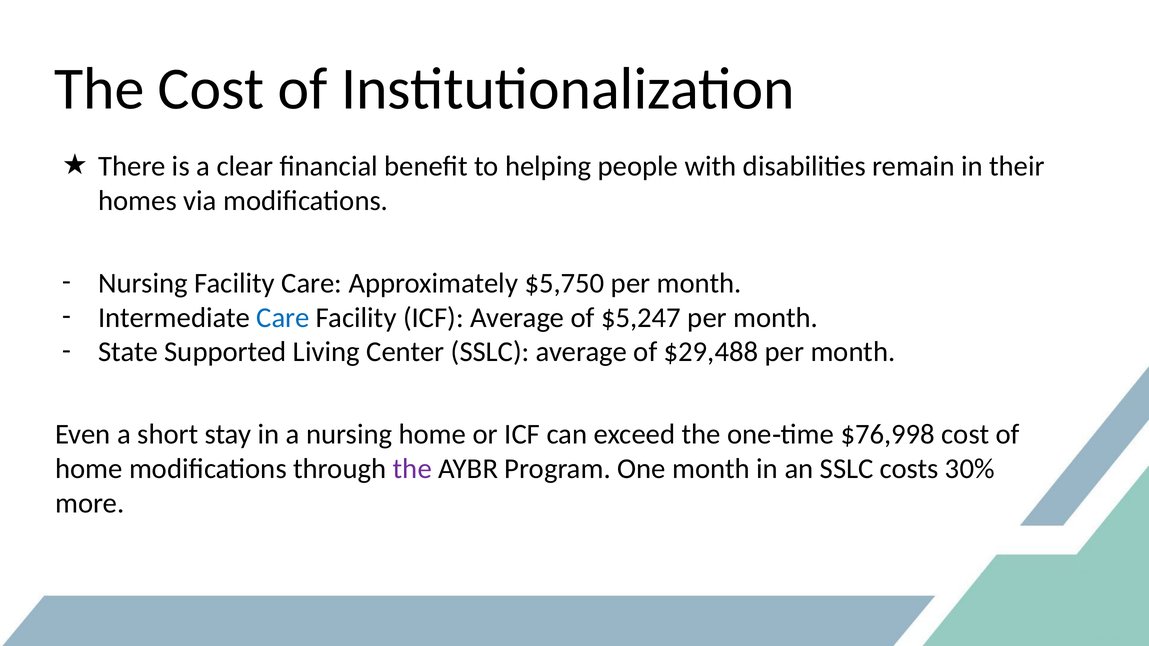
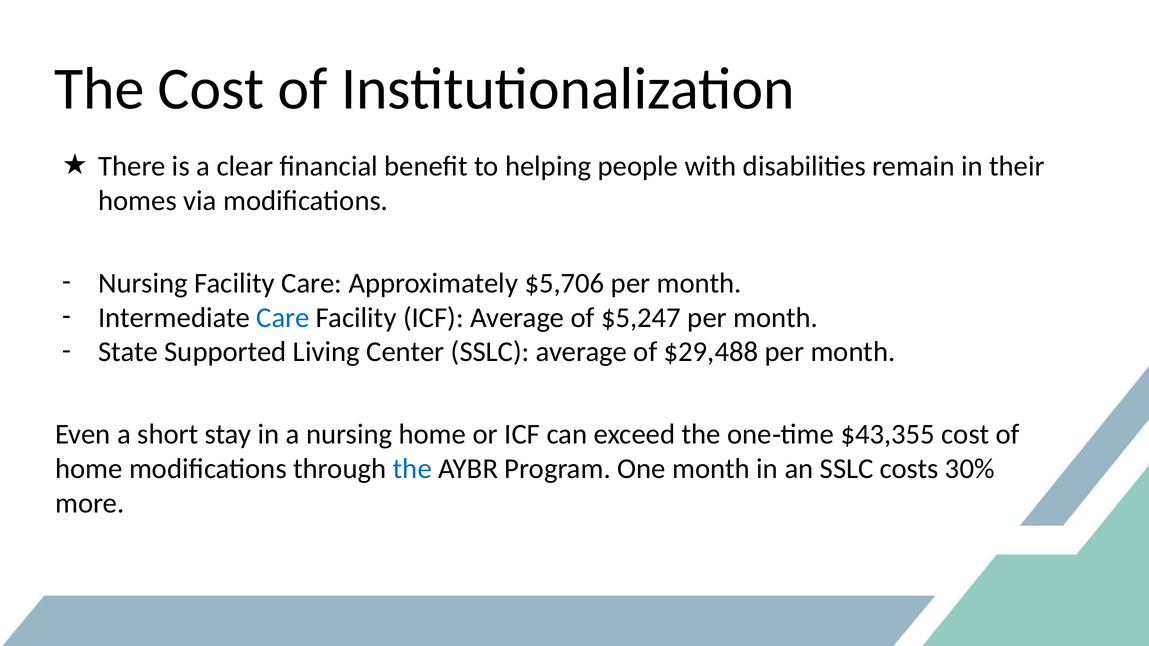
$5,750: $5,750 -> $5,706 (564, 283)
$76,998: $76,998 -> $43,355 (888, 435)
the colour: purple -> blue (412, 469)
